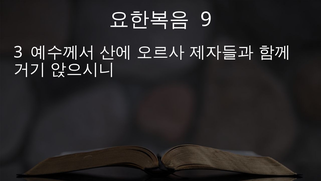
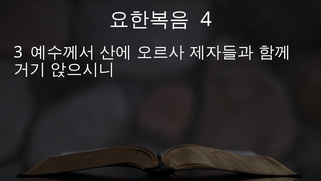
9: 9 -> 4 (206, 19)
